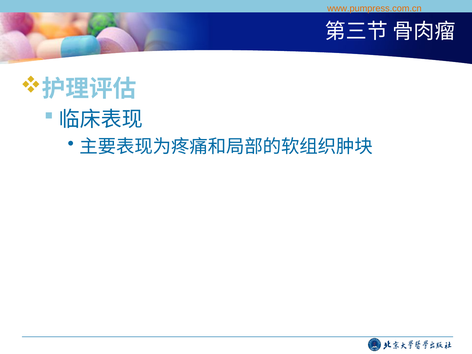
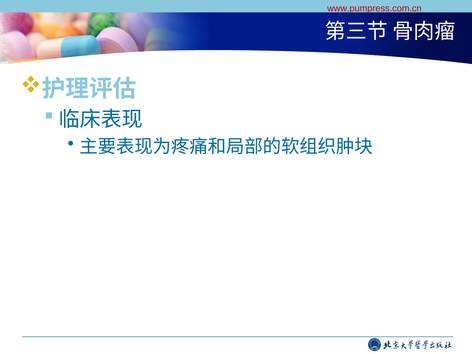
www.pumpress.com.cn colour: orange -> red (374, 8)
